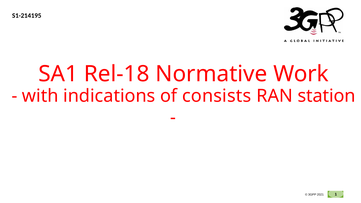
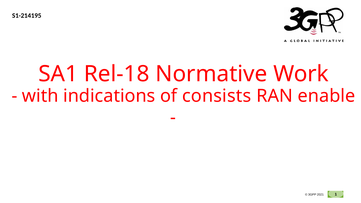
station: station -> enable (326, 96)
